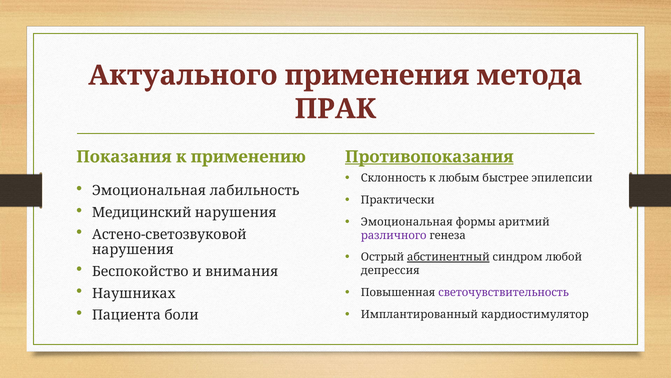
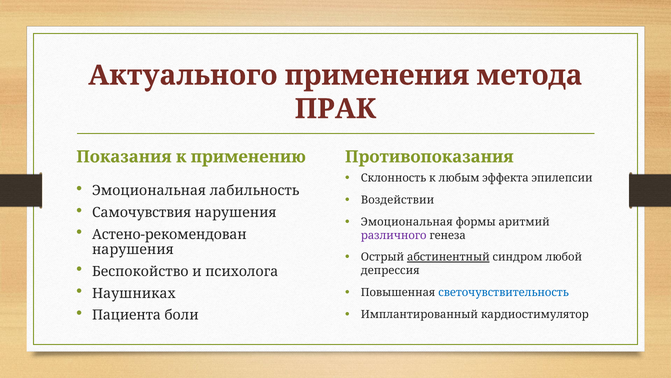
Противопоказания underline: present -> none (429, 157)
быстрее: быстрее -> эффекта (506, 178)
Практически: Практически -> Воздействии (398, 200)
Медицинский: Медицинский -> Самочувствия (142, 212)
Астено-светозвуковой: Астено-светозвуковой -> Астено-рекомендован (169, 234)
внимания: внимания -> психолога (242, 271)
светочувствительность colour: purple -> blue (504, 292)
